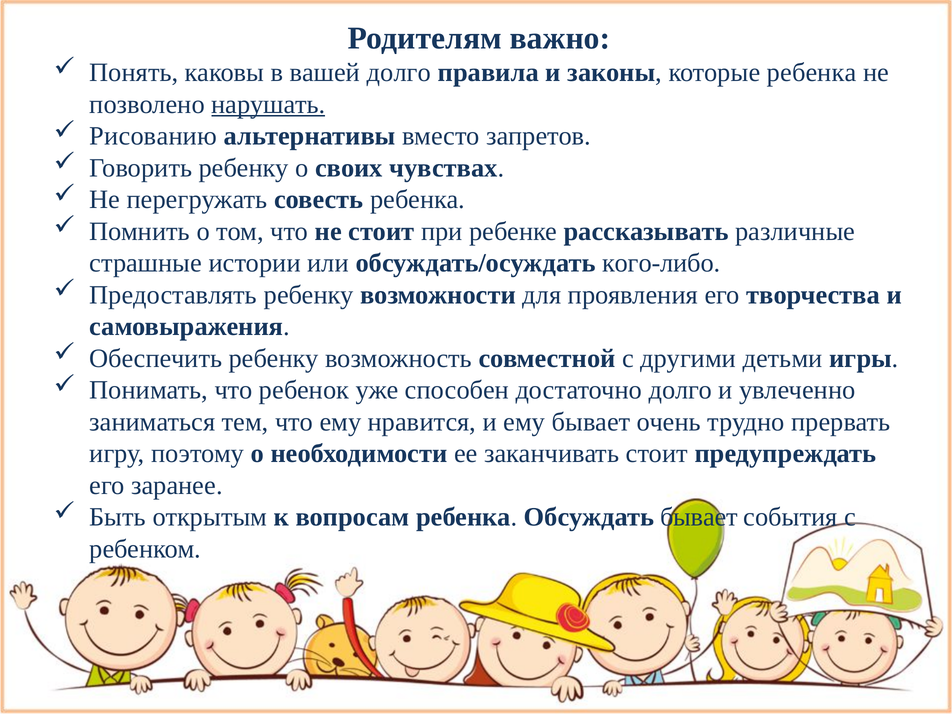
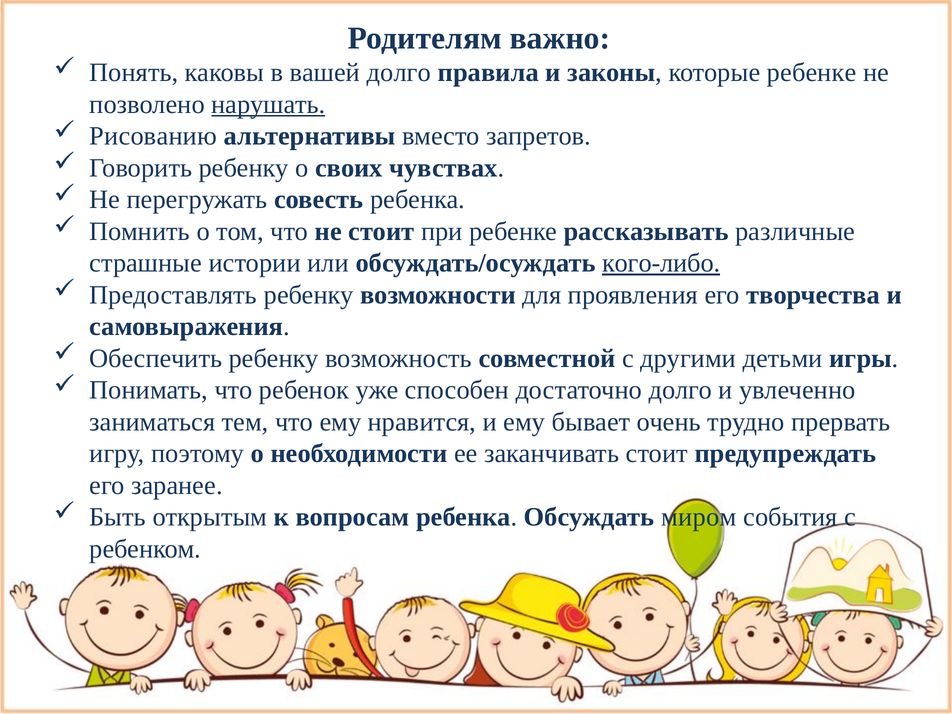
которые ребенка: ребенка -> ребенке (812, 73)
кого-либо underline: none -> present (661, 263)
Обсуждать бывает: бывает -> миром (699, 517)
